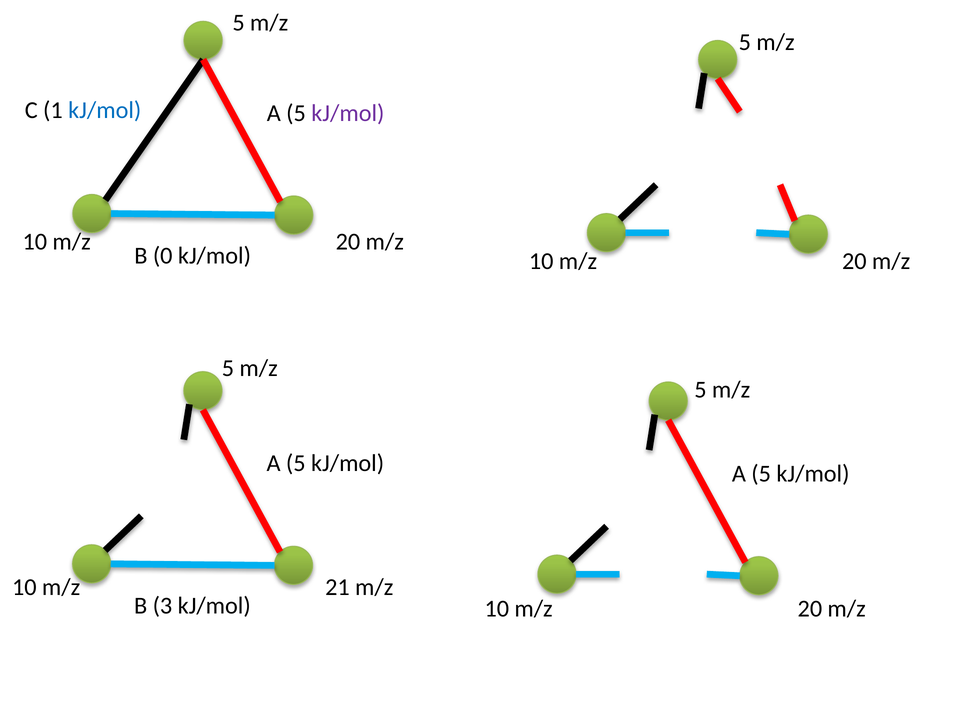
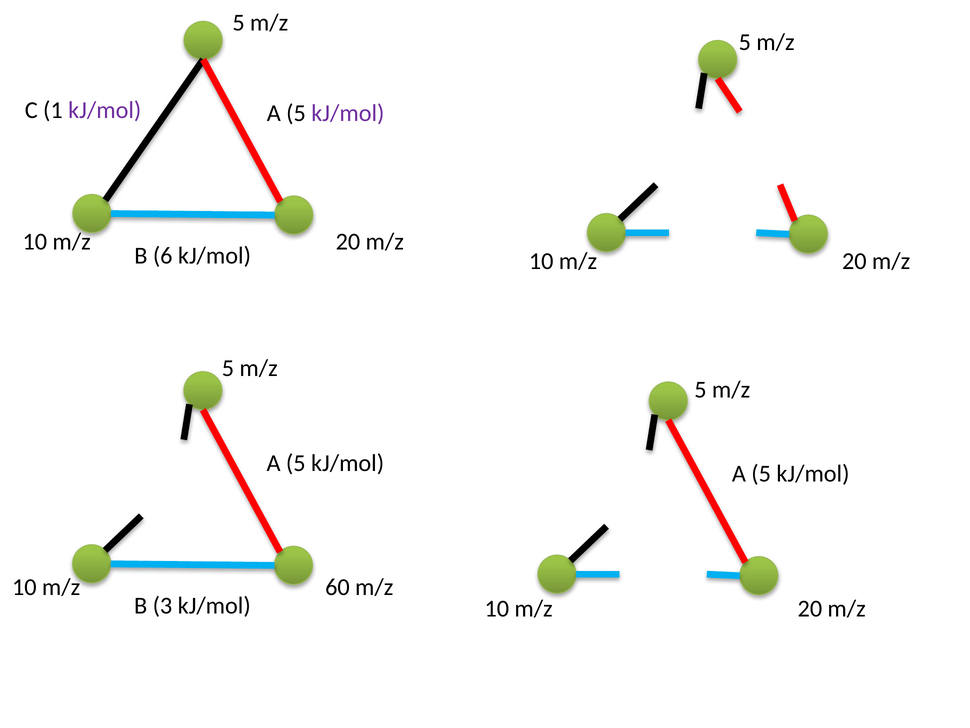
kJ/mol colour: blue -> purple (105, 110)
0: 0 -> 6 (163, 256)
21: 21 -> 60 (337, 587)
